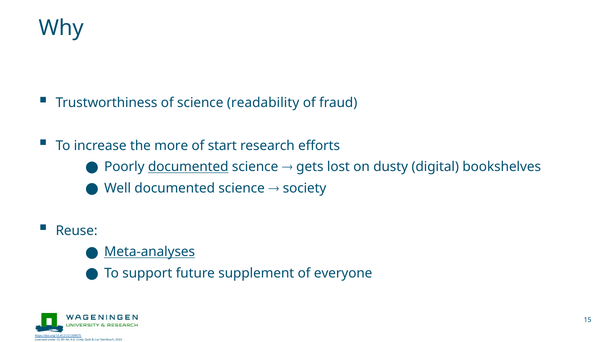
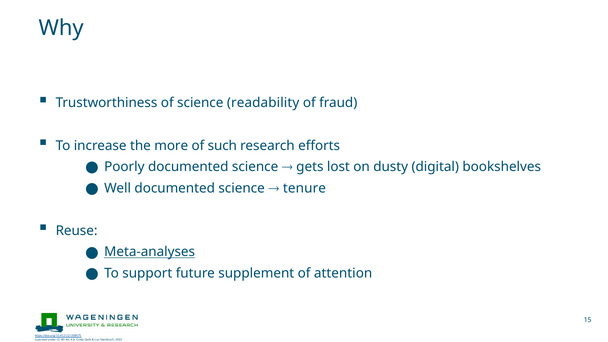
start: start -> such (222, 146)
documented underline: present -> none (188, 167)
society: society -> tenure (304, 188)
everyone: everyone -> attention (343, 273)
